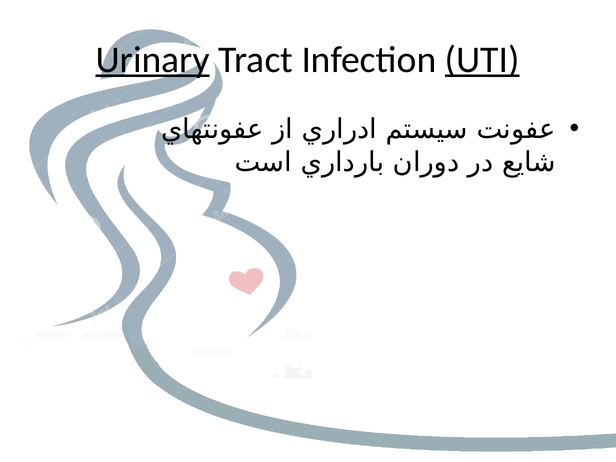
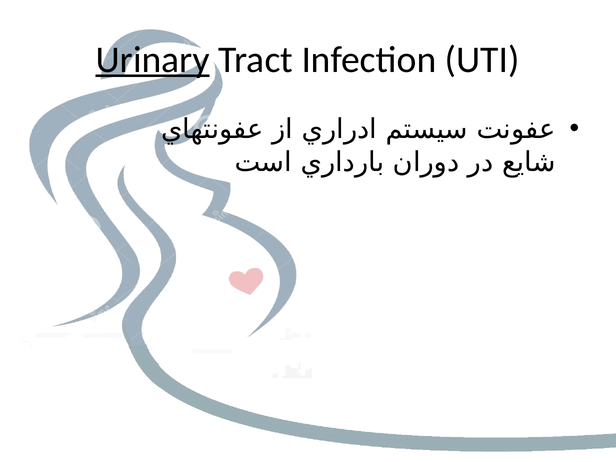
UTI underline: present -> none (482, 60)
